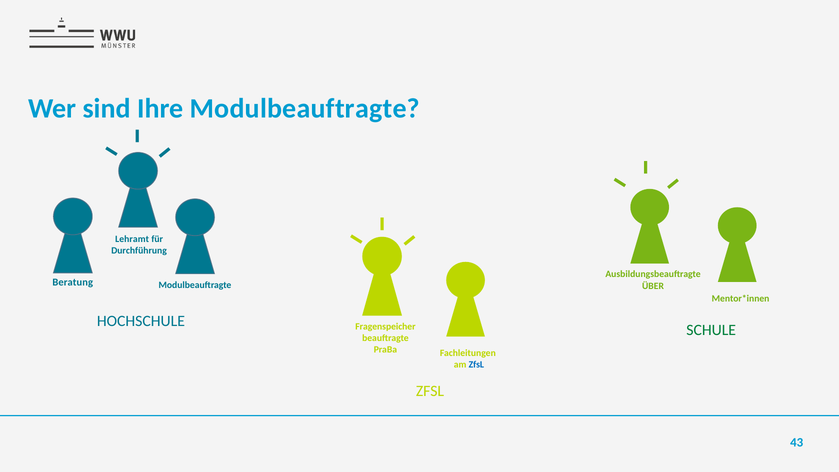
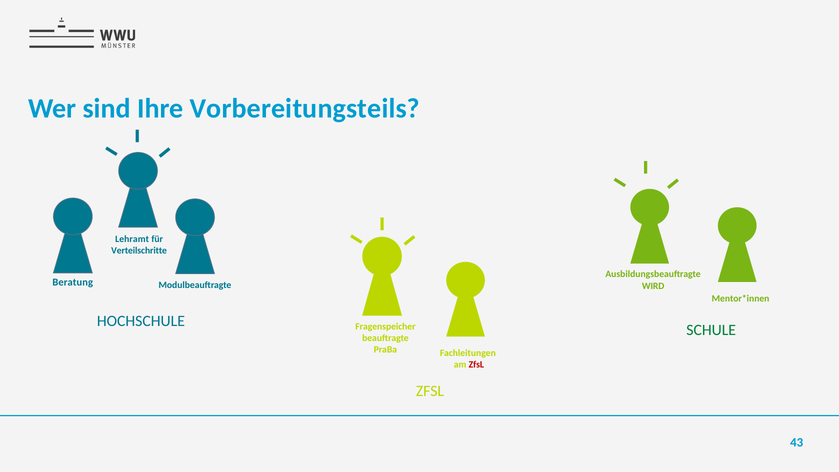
Ihre Modulbeauftragte: Modulbeauftragte -> Vorbereitungsteils (305, 108)
Durchführung: Durchführung -> Verteilschritte (139, 250)
ÜBER: ÜBER -> WIRD (653, 286)
ZfsL colour: blue -> red (476, 365)
